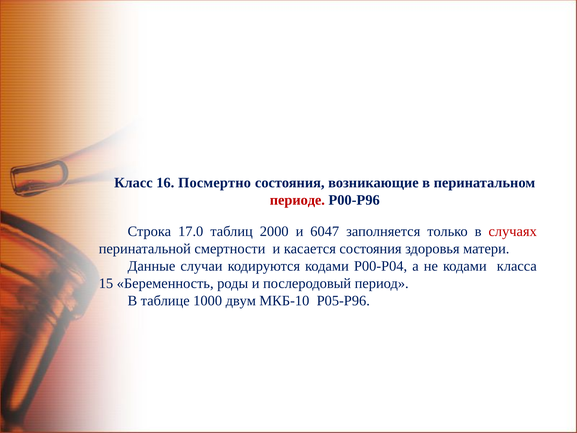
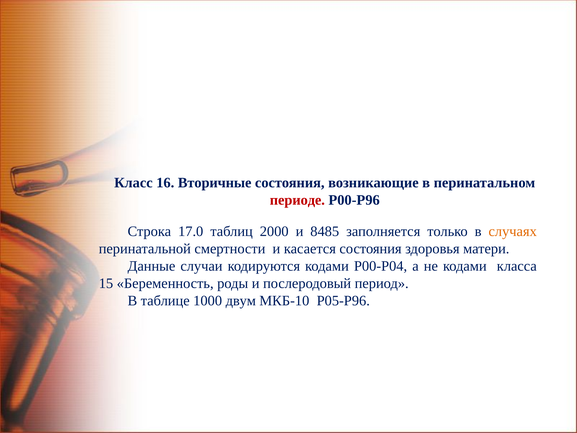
Посмертно: Посмертно -> Вторичные (215, 183)
6047: 6047 -> 8485 (325, 231)
случаях colour: red -> orange (513, 231)
